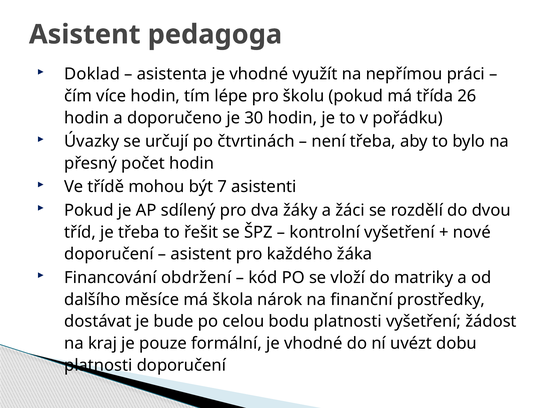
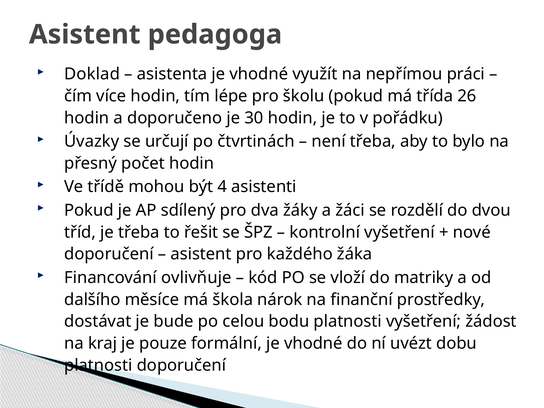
7: 7 -> 4 (222, 187)
obdržení: obdržení -> ovlivňuje (196, 278)
